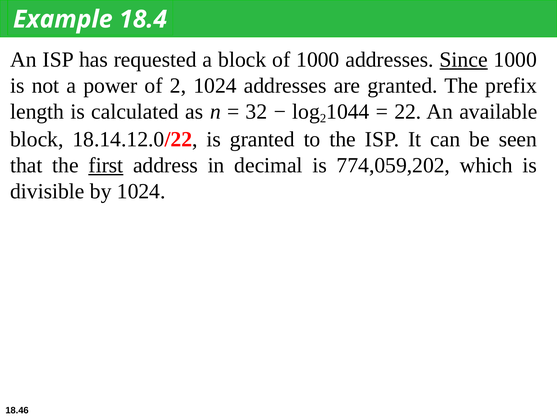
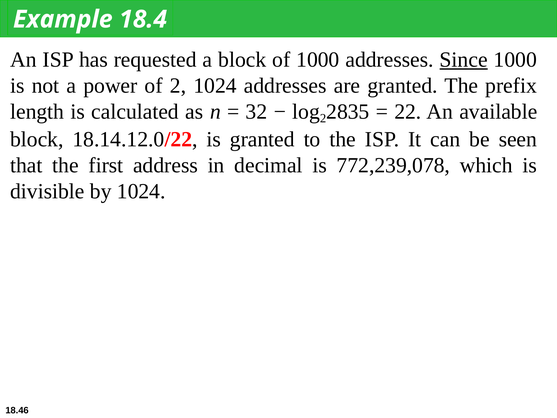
1044: 1044 -> 2835 (348, 112)
first underline: present -> none (106, 165)
774,059,202: 774,059,202 -> 772,239,078 (393, 165)
